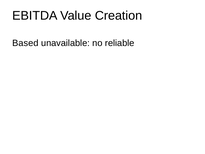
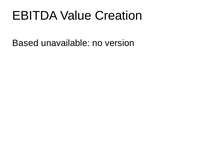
reliable: reliable -> version (120, 43)
